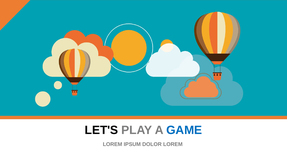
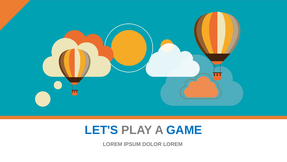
LET'S colour: black -> blue (101, 130)
